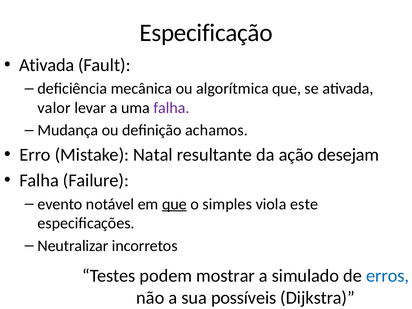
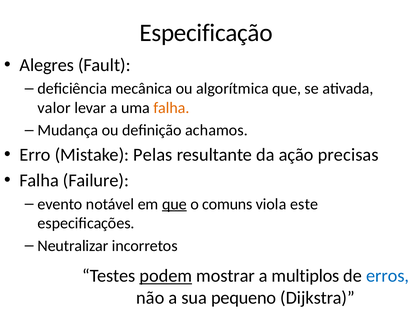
Ativada: Ativada -> Alegres (47, 65)
falha colour: purple -> orange (172, 108)
Natal: Natal -> Pelas (153, 155)
desejam: desejam -> precisas (348, 155)
simples: simples -> comuns (227, 204)
podem underline: none -> present (166, 276)
simulado: simulado -> multiplos (306, 276)
possíveis: possíveis -> pequeno (244, 298)
